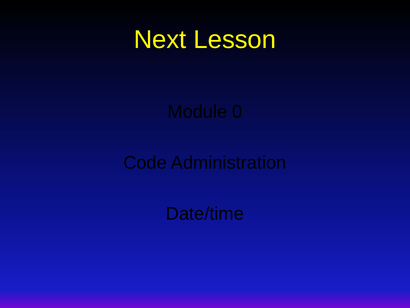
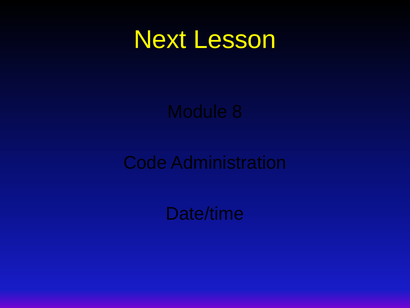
0: 0 -> 8 (237, 112)
